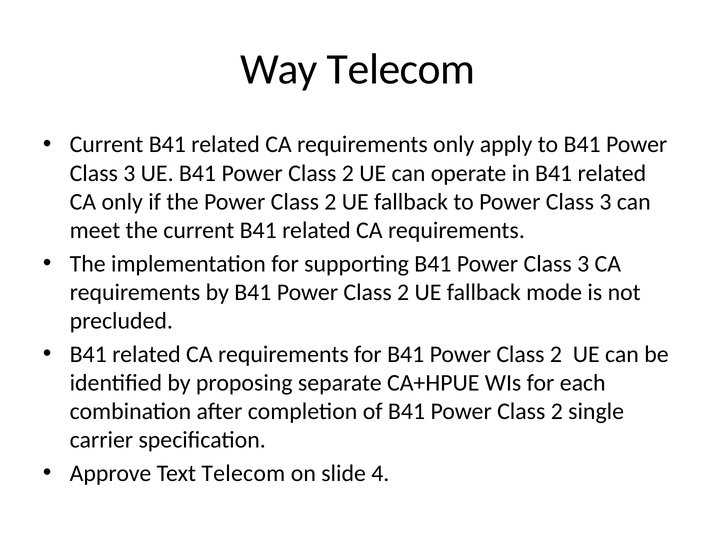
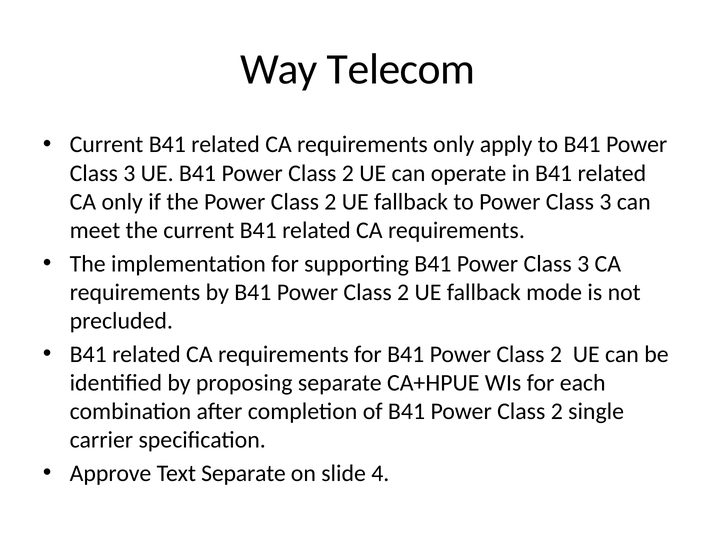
Text Telecom: Telecom -> Separate (244, 474)
